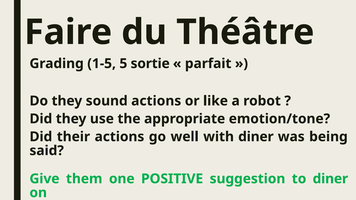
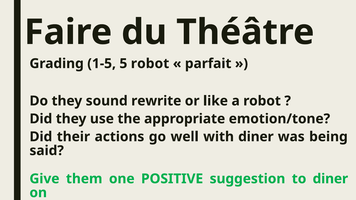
5 sortie: sortie -> robot (150, 64)
sound actions: actions -> rewrite (156, 101)
